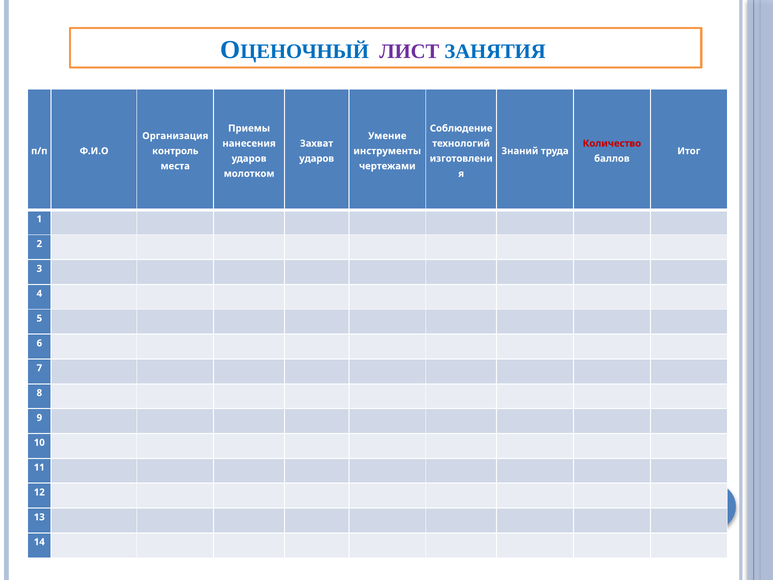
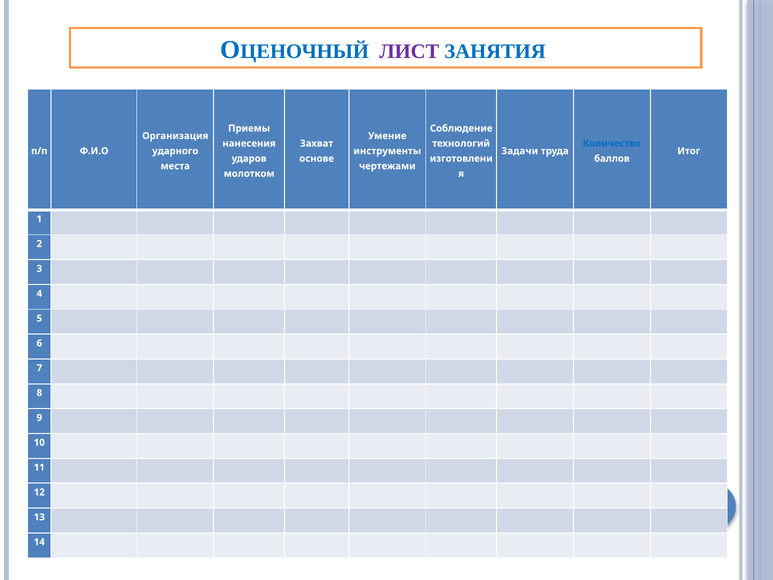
Количество colour: red -> blue (612, 143)
контроль: контроль -> ударного (175, 151)
Знаний: Знаний -> Задачи (520, 151)
ударов: ударов -> основе (317, 158)
